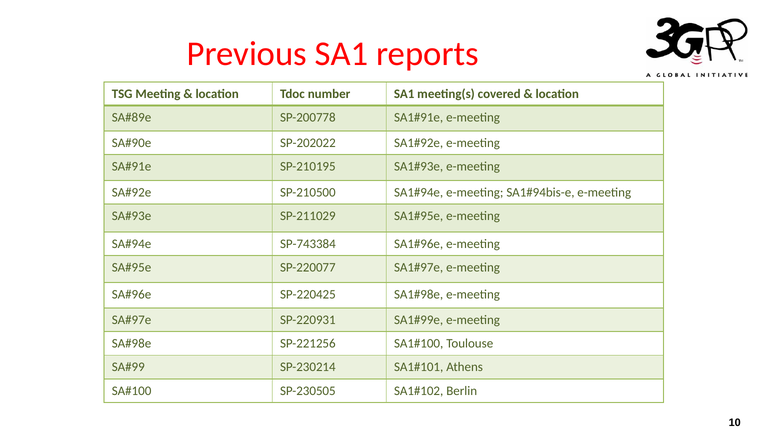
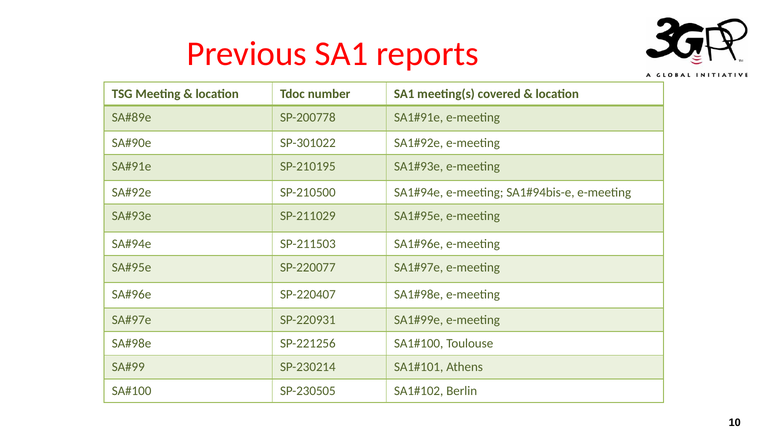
SP-202022: SP-202022 -> SP-301022 (308, 143)
SP-743384: SP-743384 -> SP-211503 (308, 244)
SP-220425: SP-220425 -> SP-220407 (308, 294)
